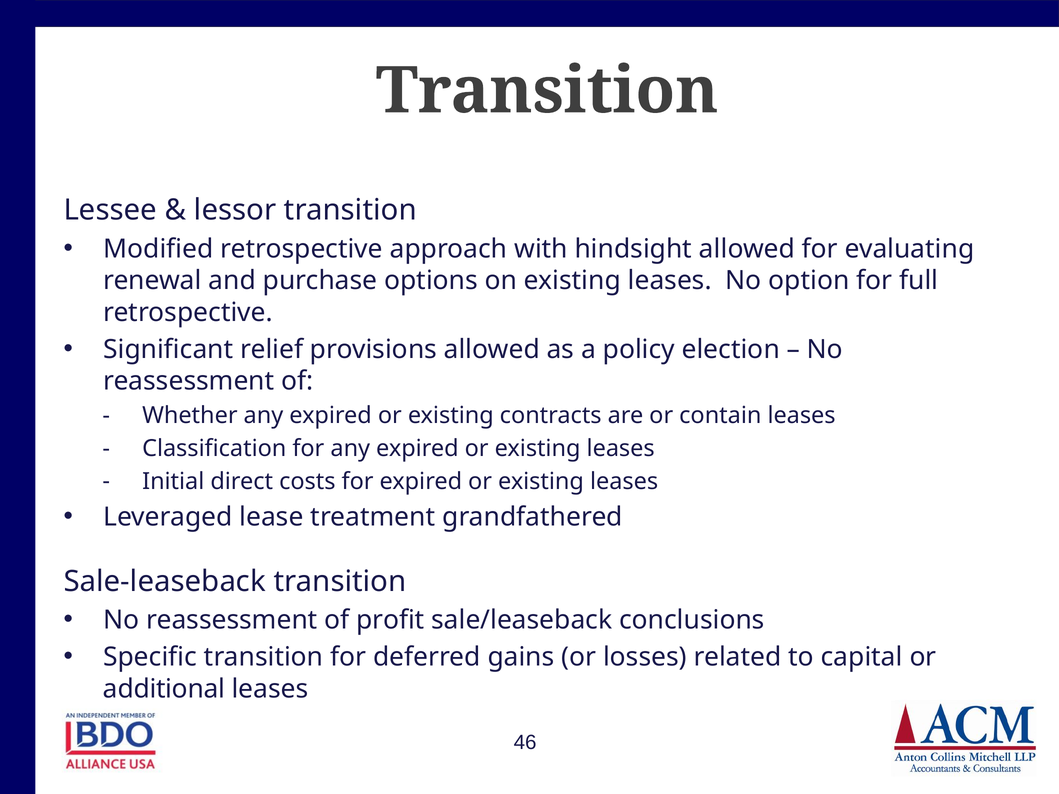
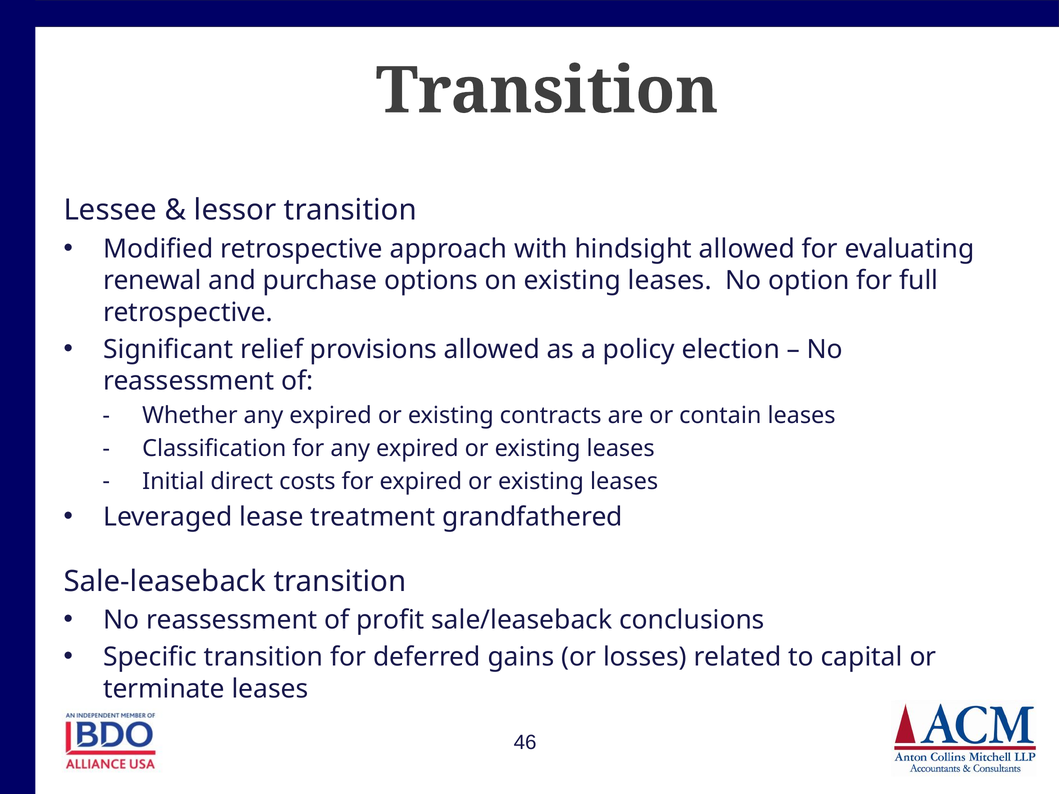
additional: additional -> terminate (164, 689)
